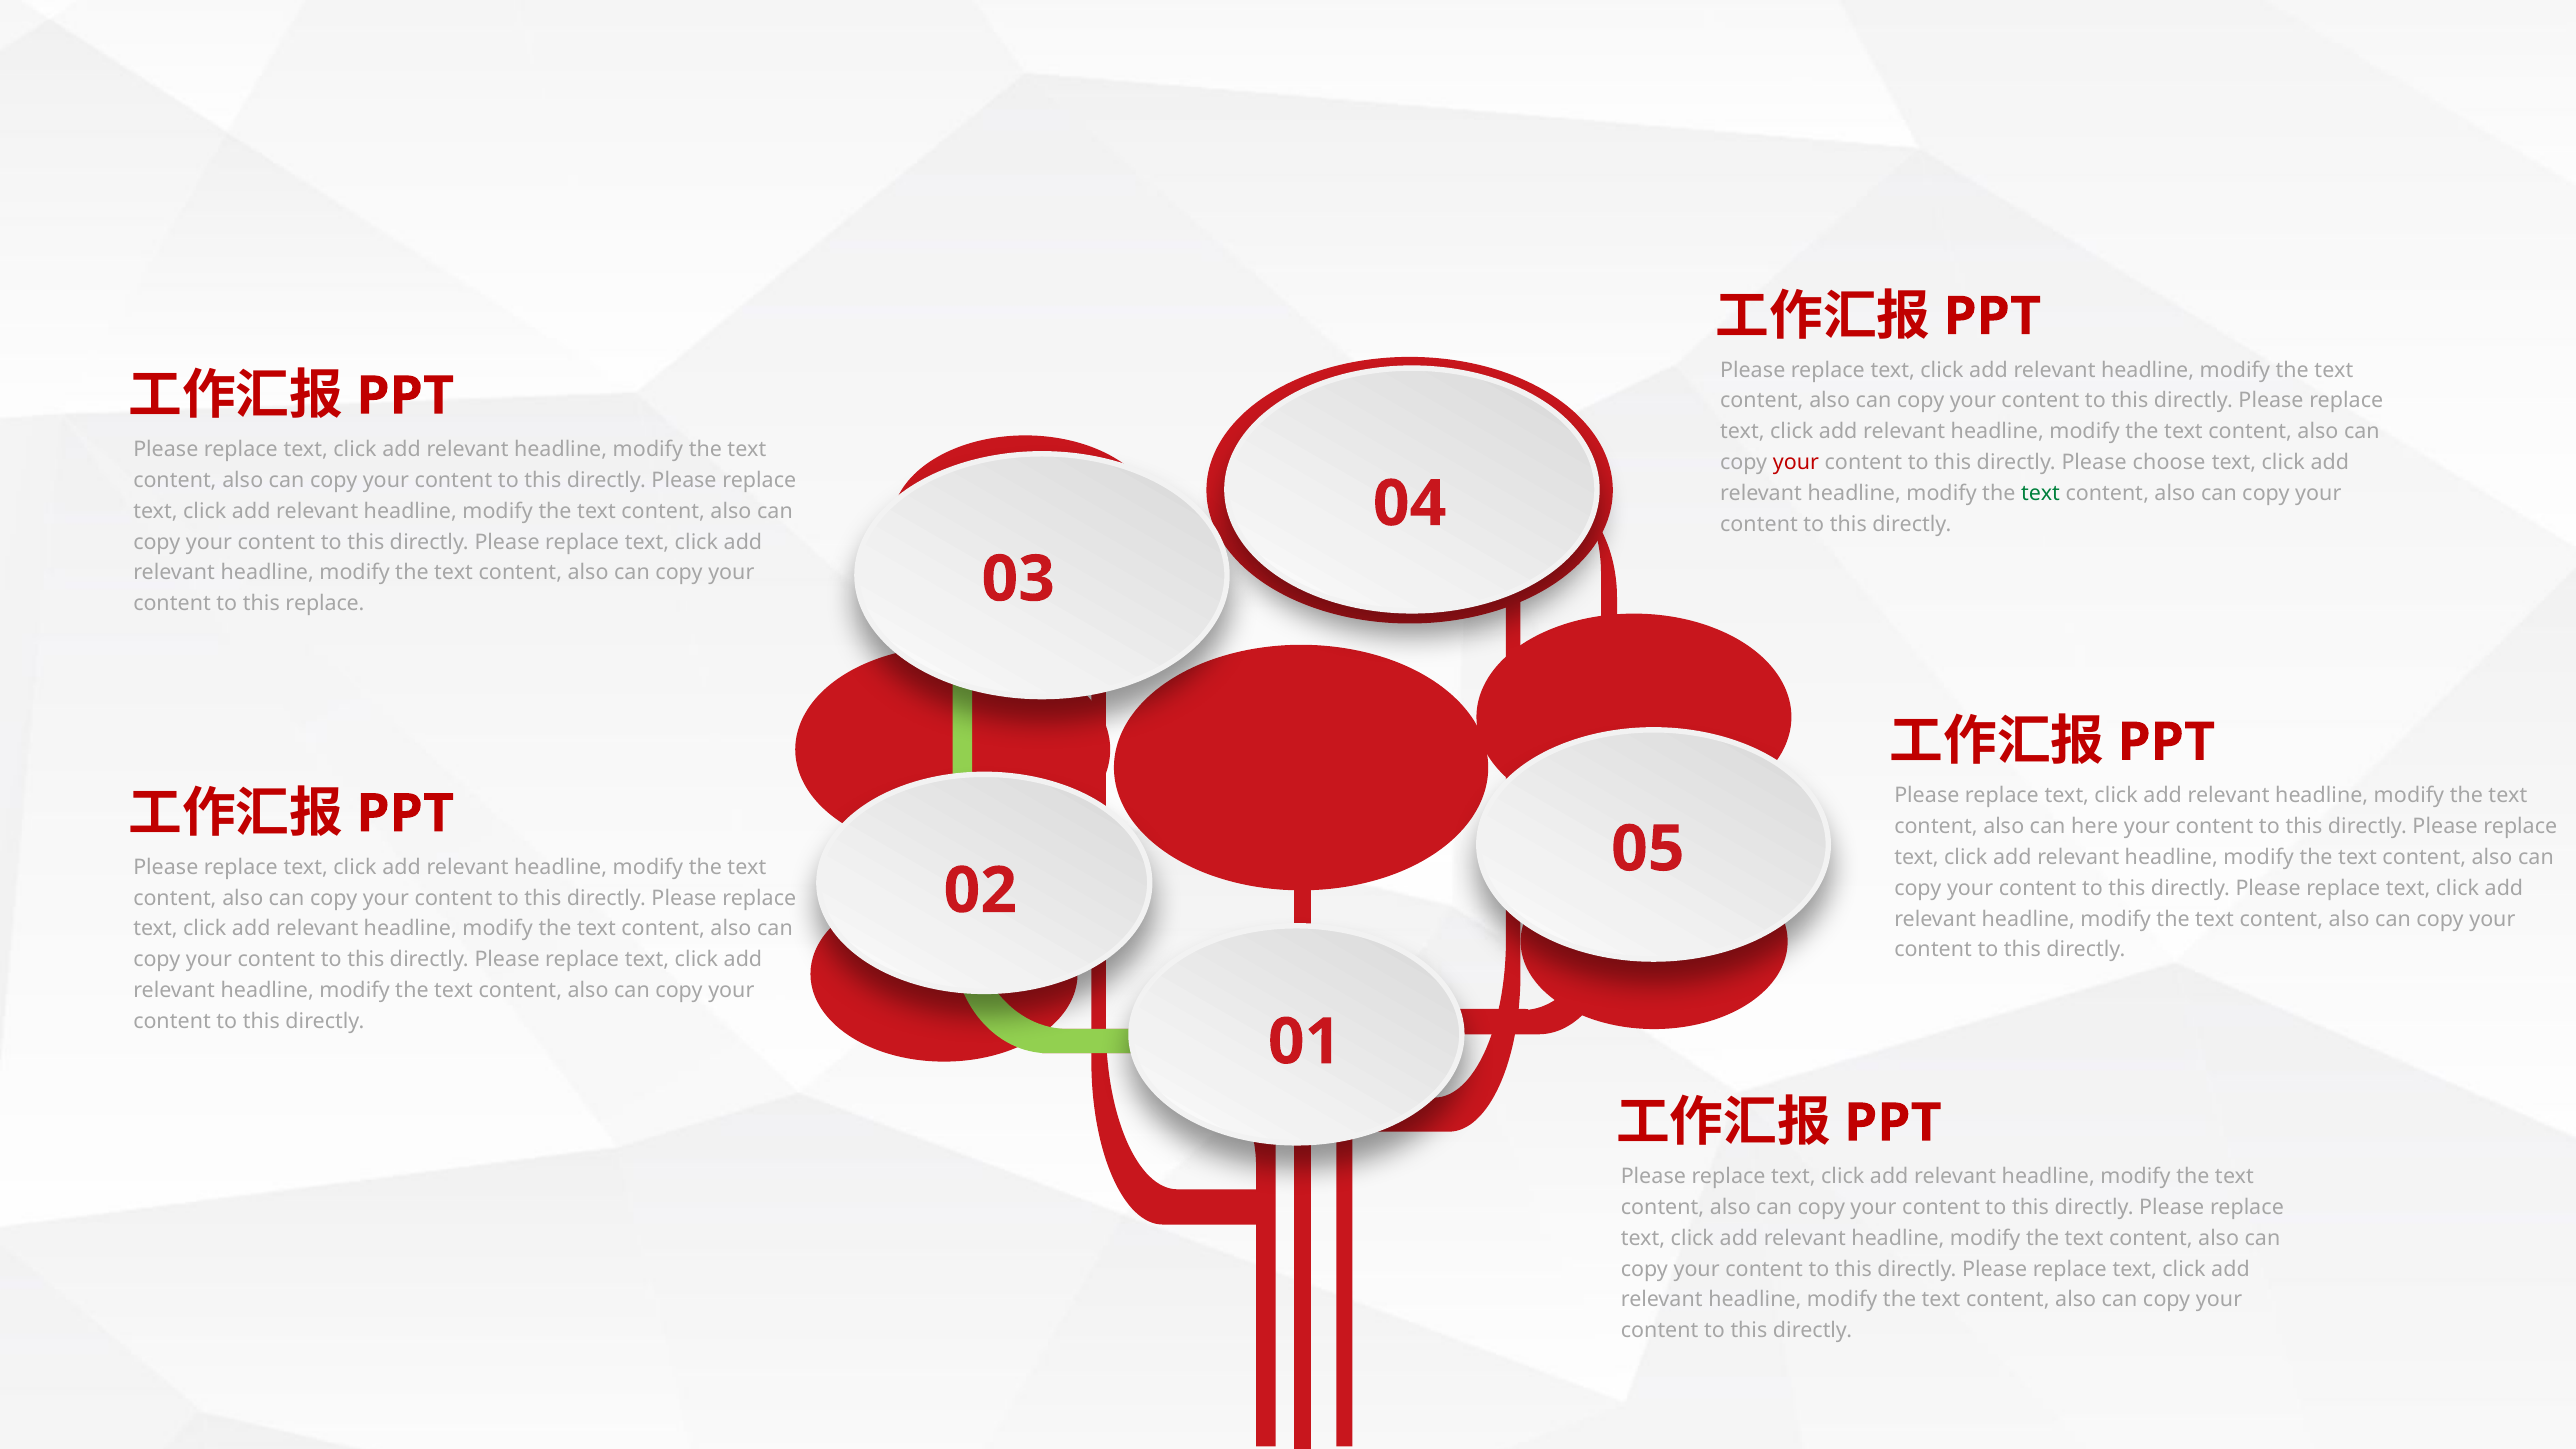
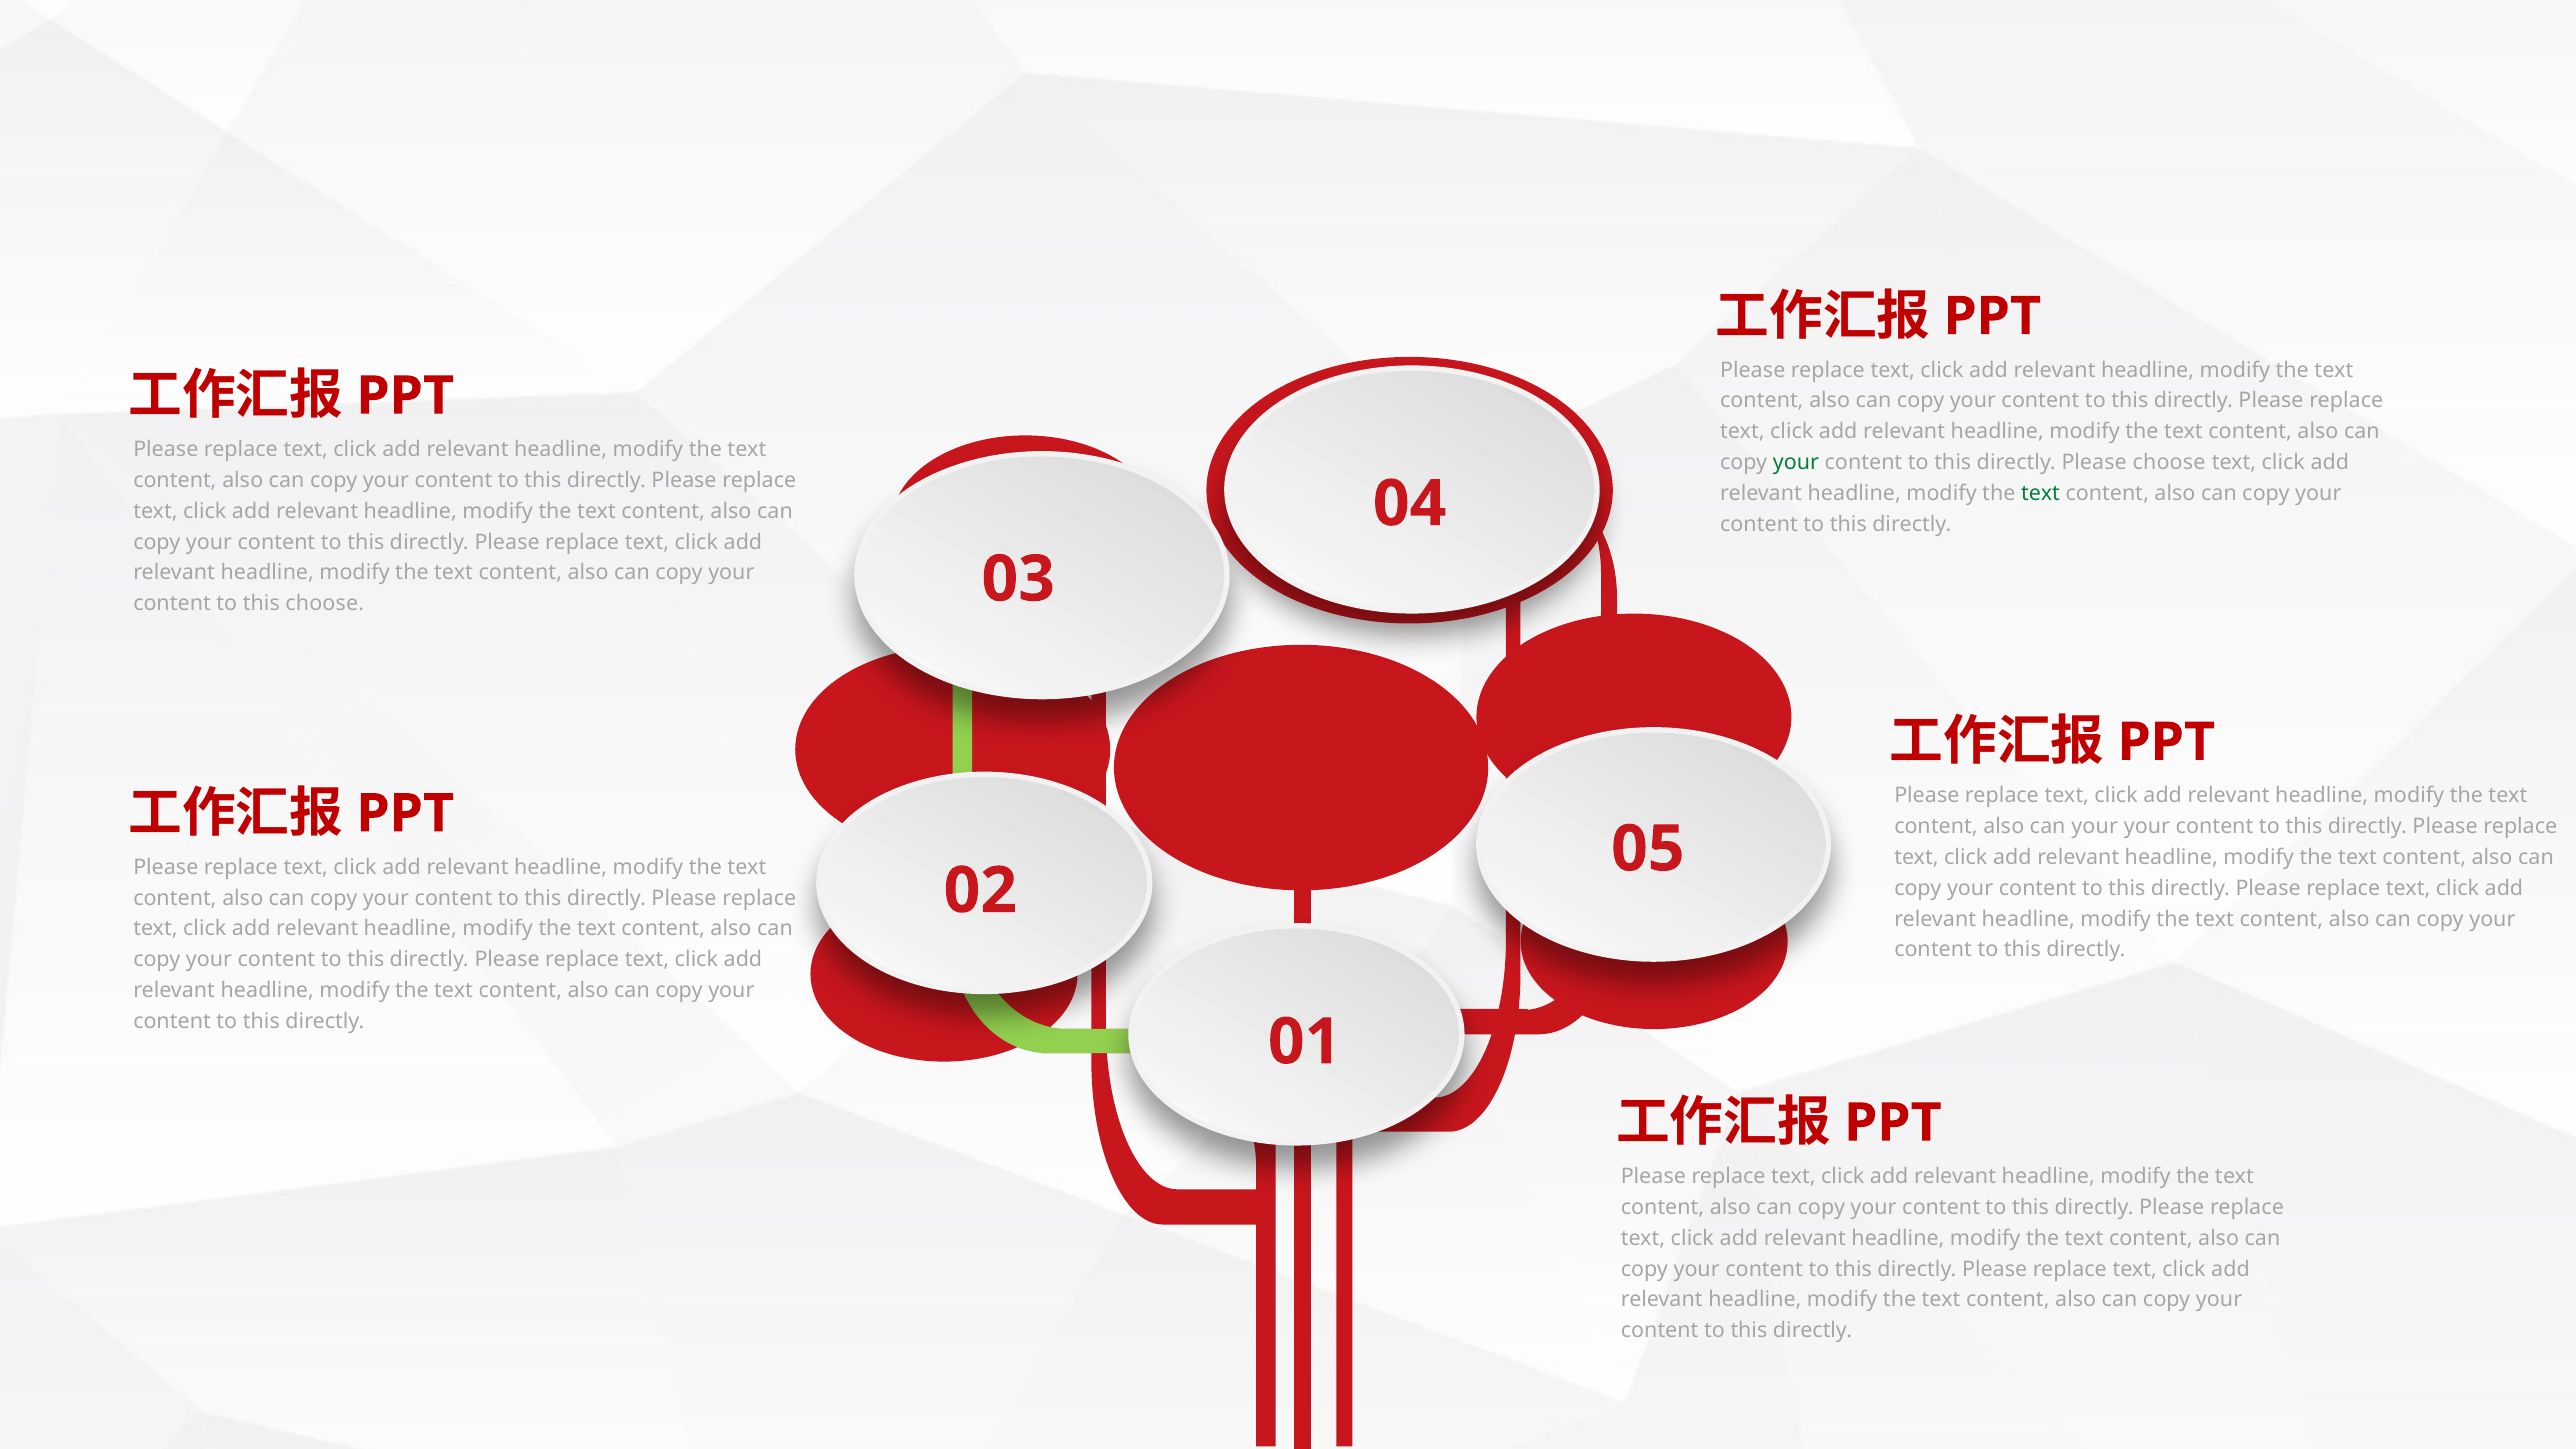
your colour: red -> green (1796, 462)
this replace: replace -> choose (325, 604)
can here: here -> your (2095, 827)
